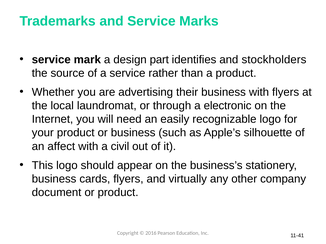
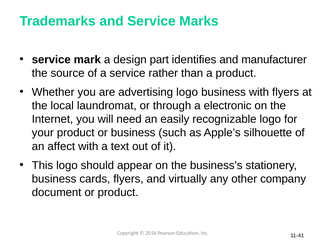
stockholders: stockholders -> manufacturer (274, 60)
advertising their: their -> logo (187, 92)
civil: civil -> text (120, 147)
